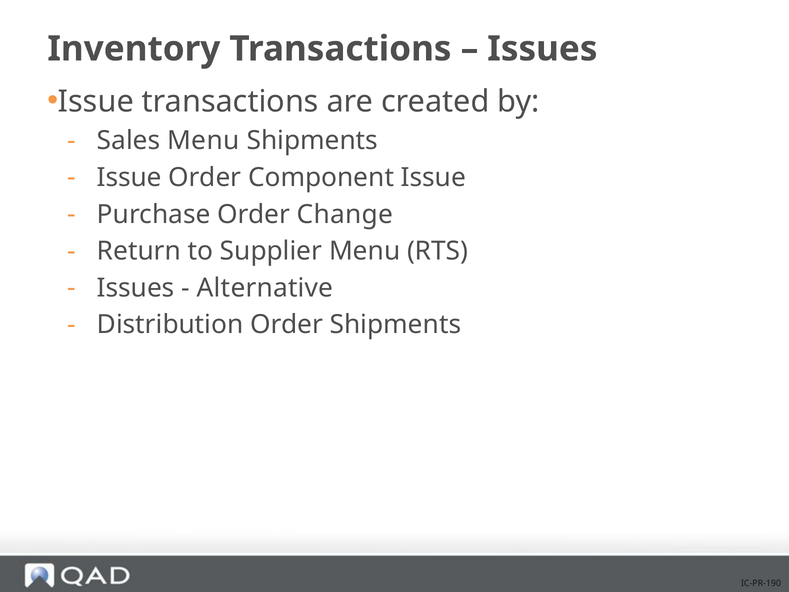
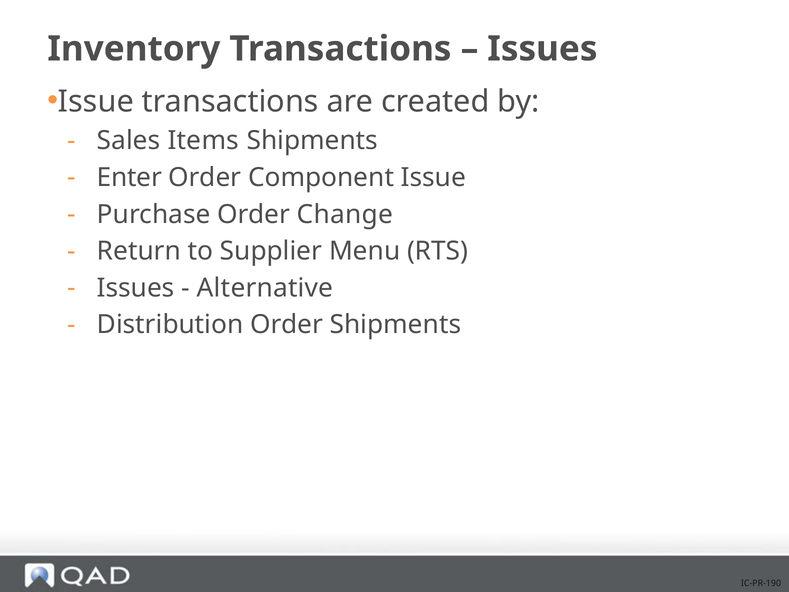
Sales Menu: Menu -> Items (203, 141)
Issue: Issue -> Enter (129, 177)
